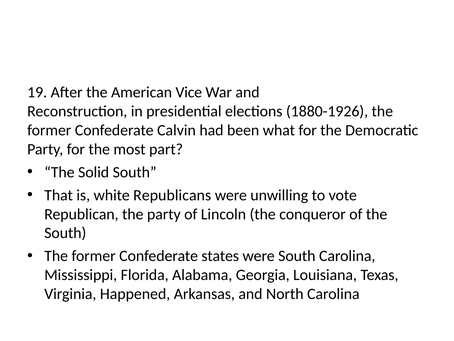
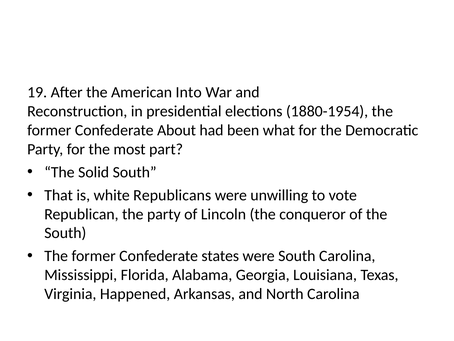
Vice: Vice -> Into (189, 92)
1880-1926: 1880-1926 -> 1880-1954 (327, 111)
Calvin: Calvin -> About (177, 130)
